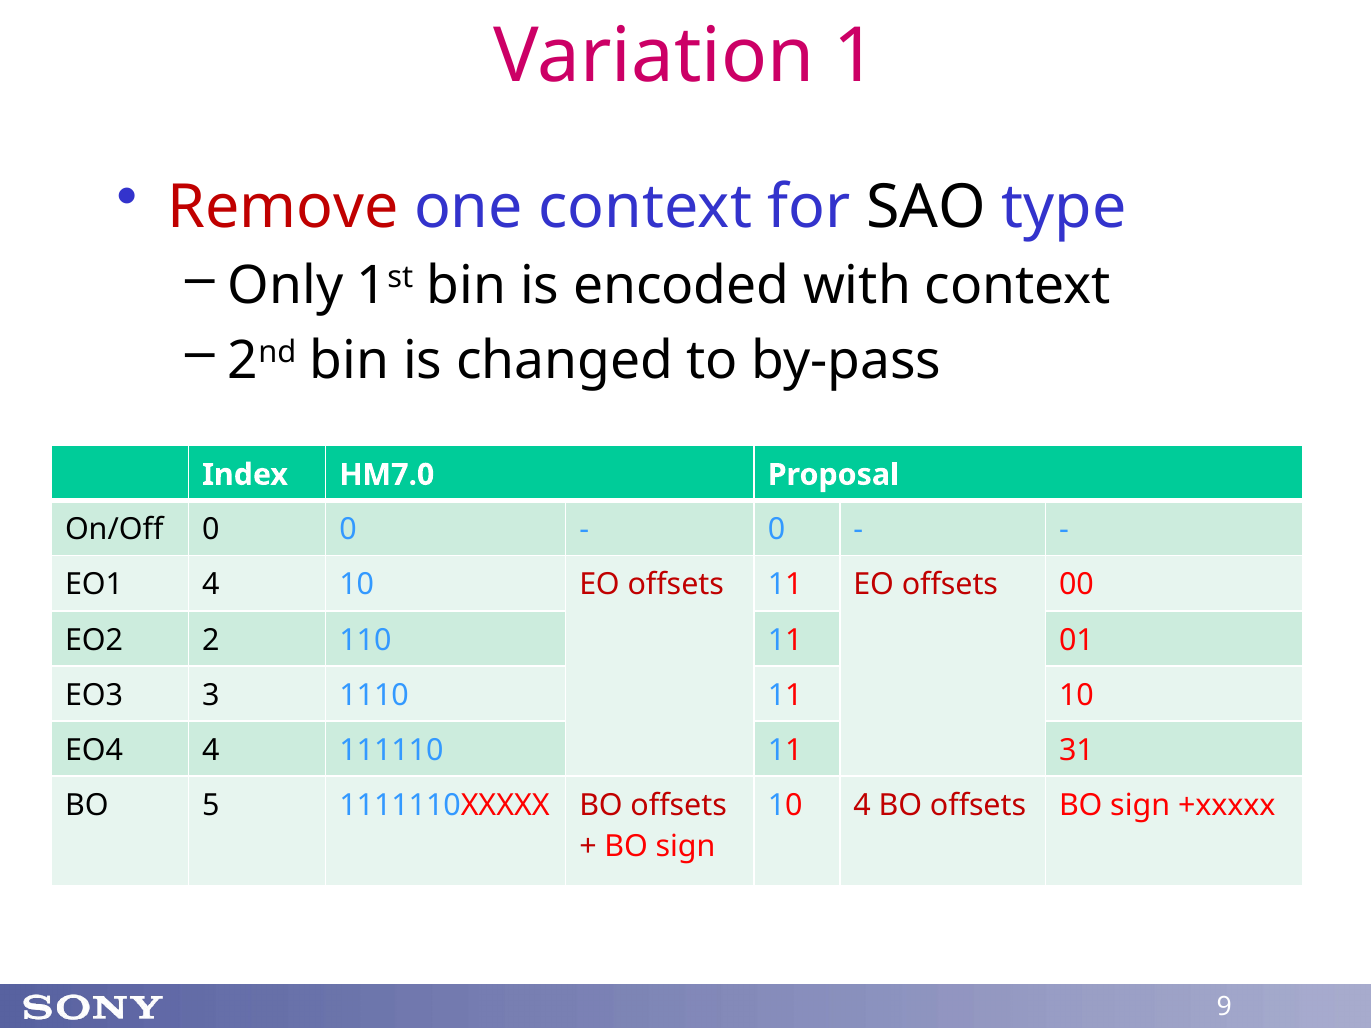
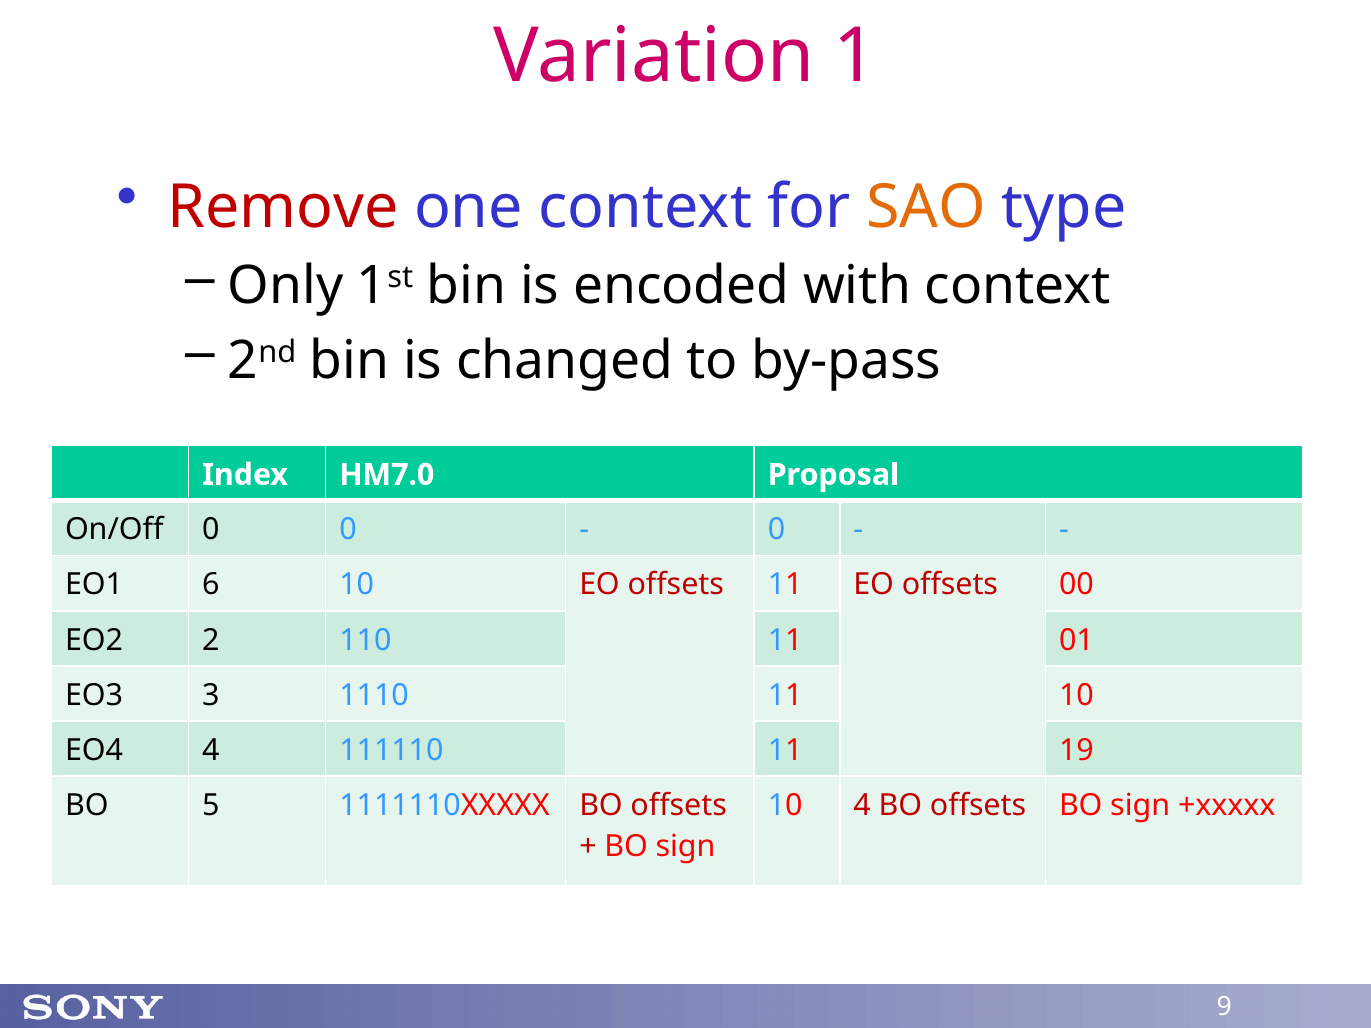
SAO colour: black -> orange (926, 208)
EO1 4: 4 -> 6 (211, 585)
31: 31 -> 19 (1076, 750)
